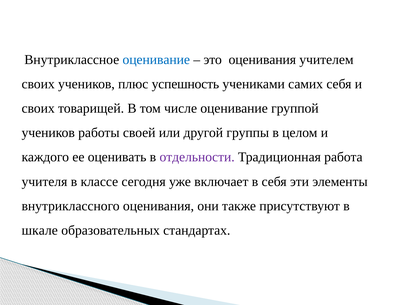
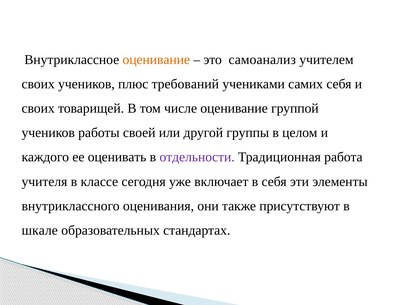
оценивание colour: blue -> orange (156, 60)
это оценивания: оценивания -> самоанализ (262, 60)
успешность: успешность -> требований (185, 84)
